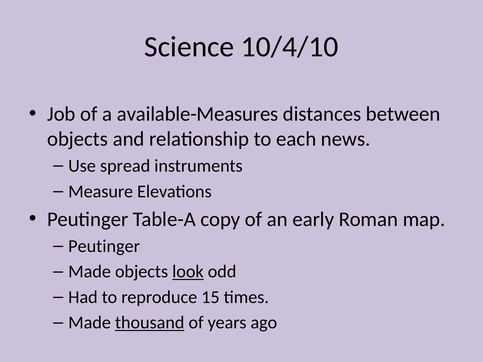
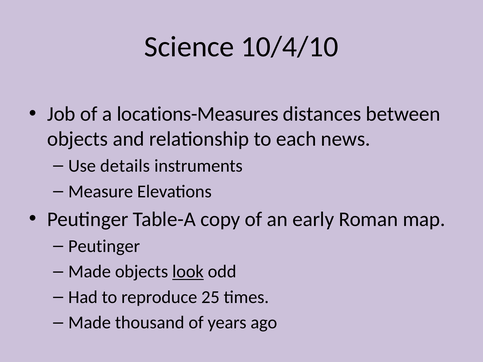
available-Measures: available-Measures -> locations-Measures (198, 114)
spread: spread -> details (125, 166)
15: 15 -> 25 (210, 297)
thousand underline: present -> none (150, 323)
